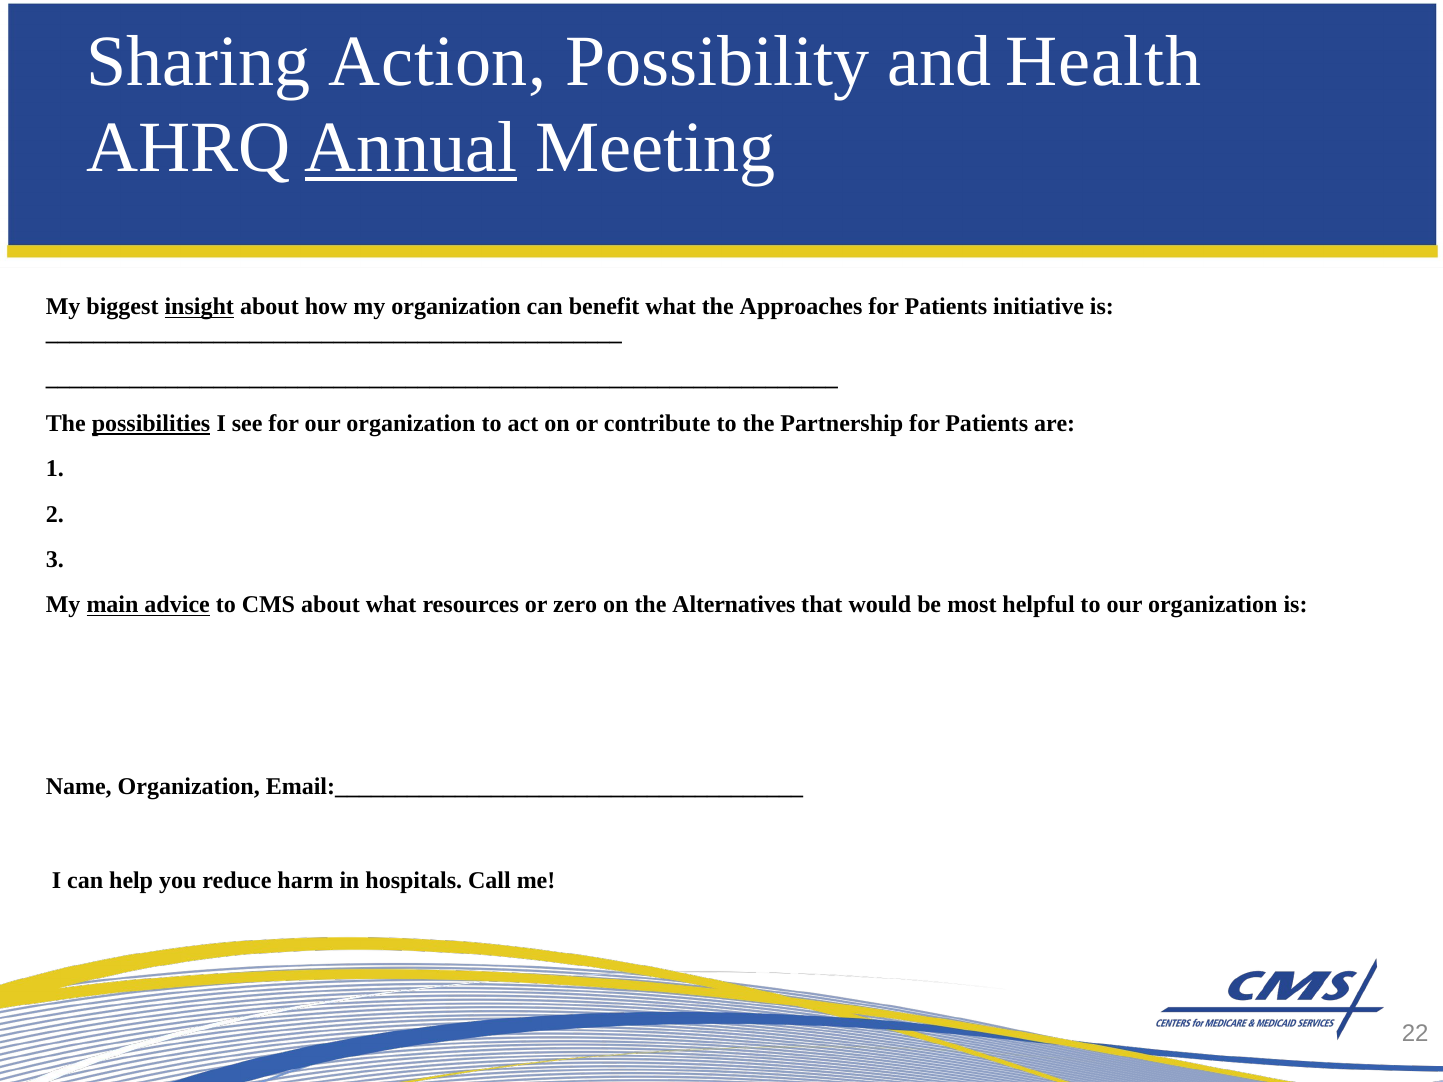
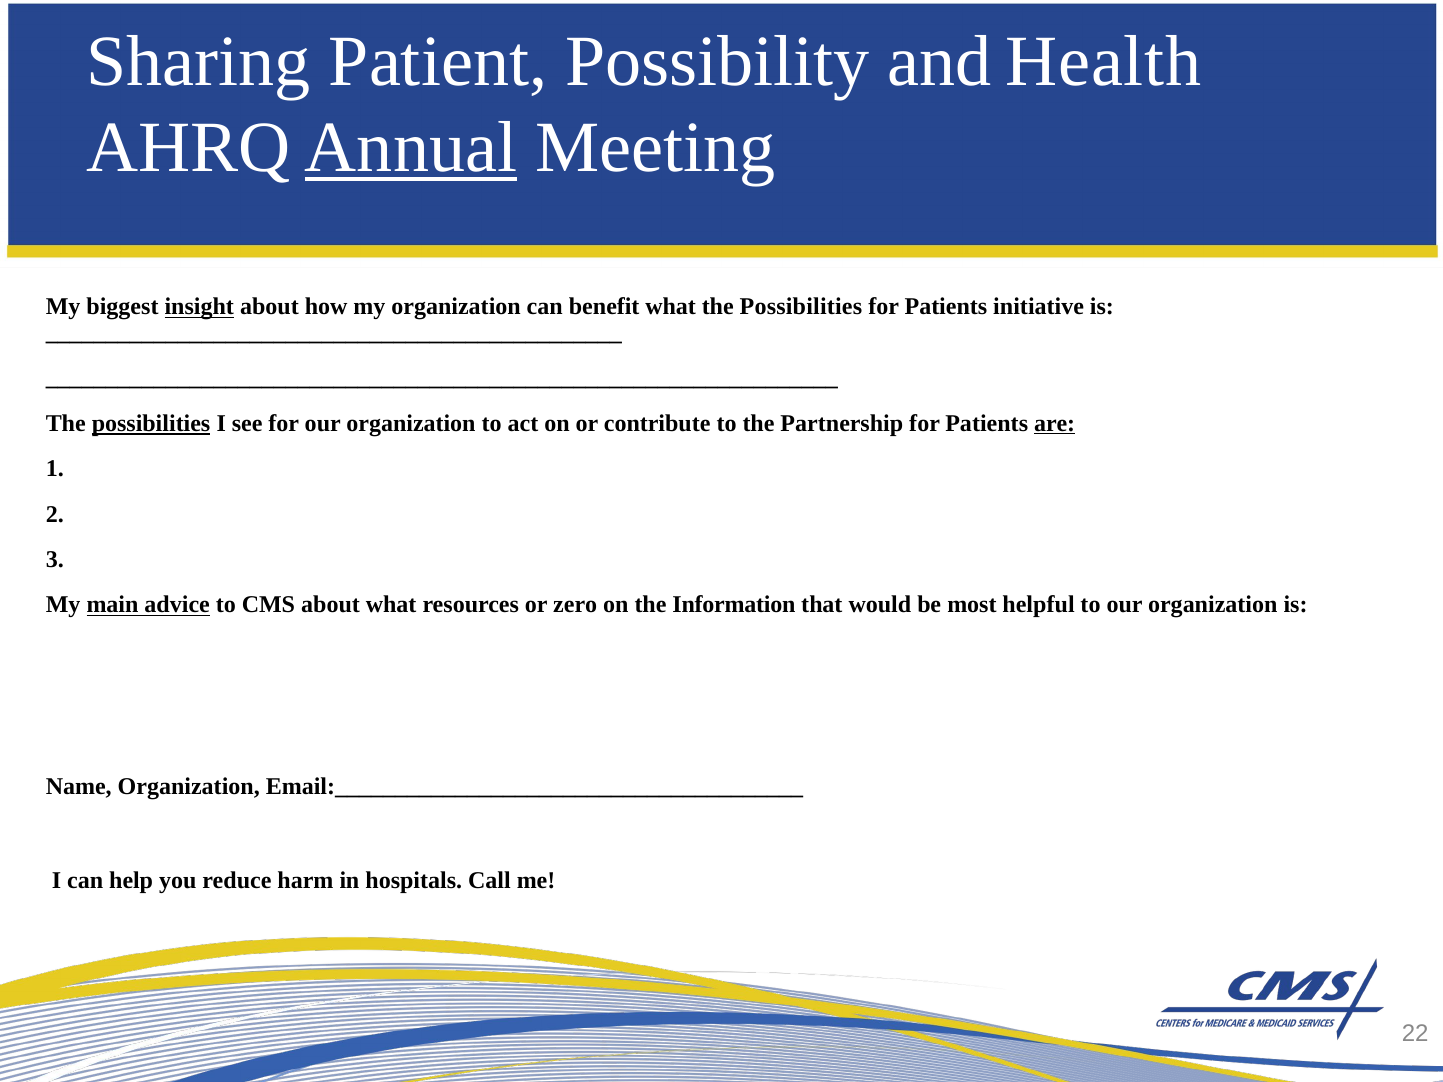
Action: Action -> Patient (438, 62)
Approaches: Approaches -> Possibilities (801, 307)
are underline: none -> present (1055, 423)
Alternatives: Alternatives -> Information (734, 605)
